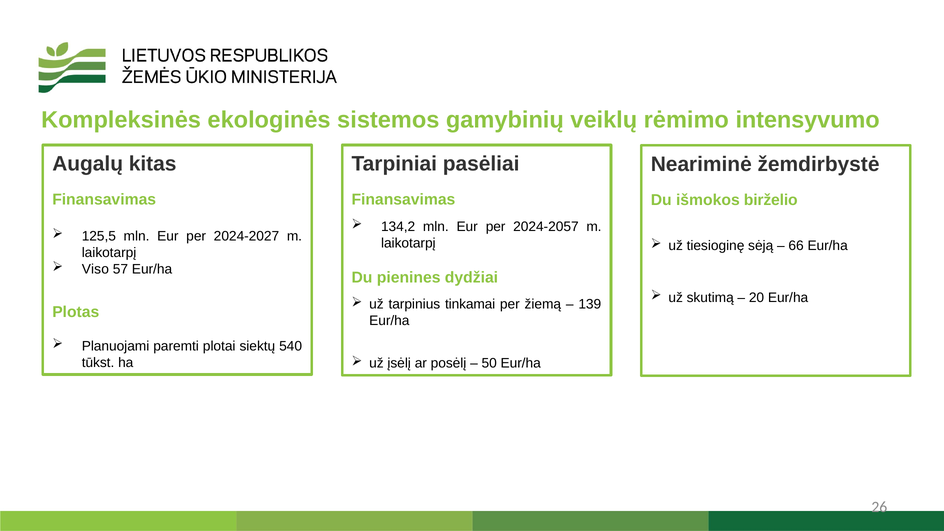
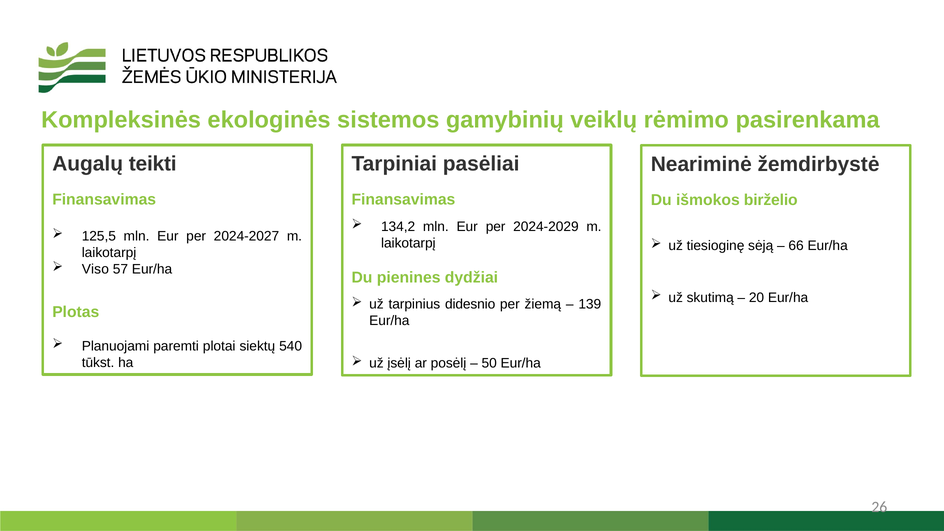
intensyvumo: intensyvumo -> pasirenkama (808, 120)
kitas: kitas -> teikti (153, 164)
2024-2057: 2024-2057 -> 2024-2029 (546, 227)
tinkamai: tinkamai -> didesnio (470, 304)
